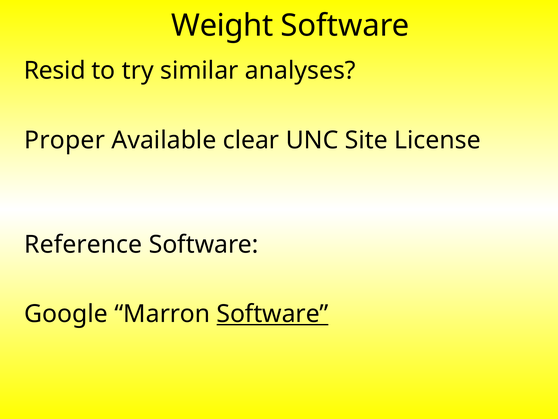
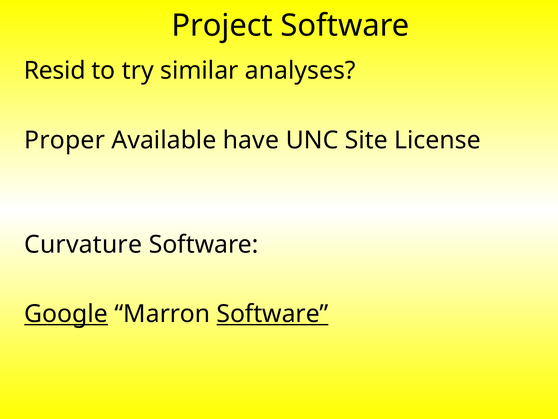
Weight: Weight -> Project (222, 25)
clear: clear -> have (251, 140)
Reference: Reference -> Curvature (83, 244)
Google underline: none -> present (66, 314)
